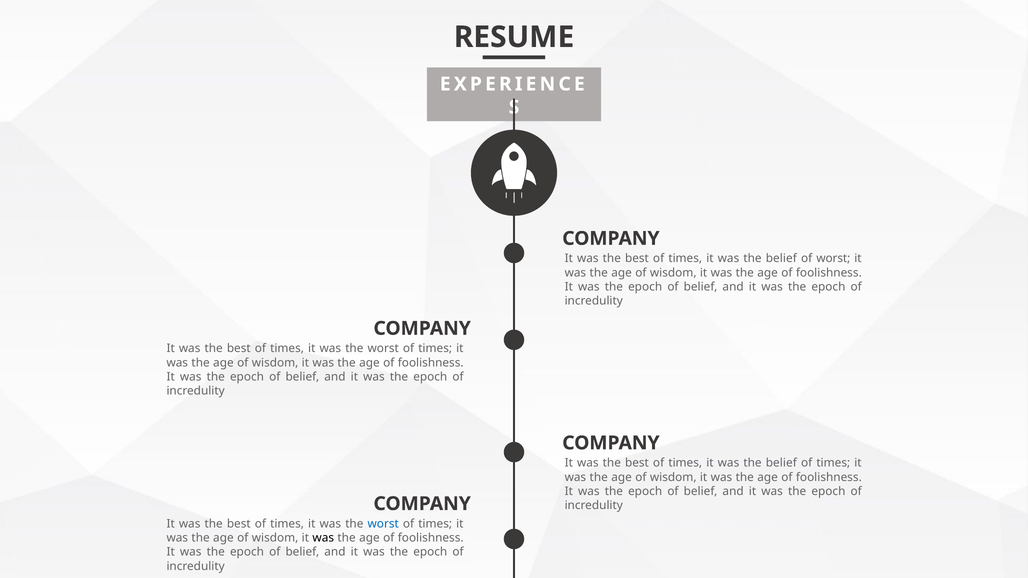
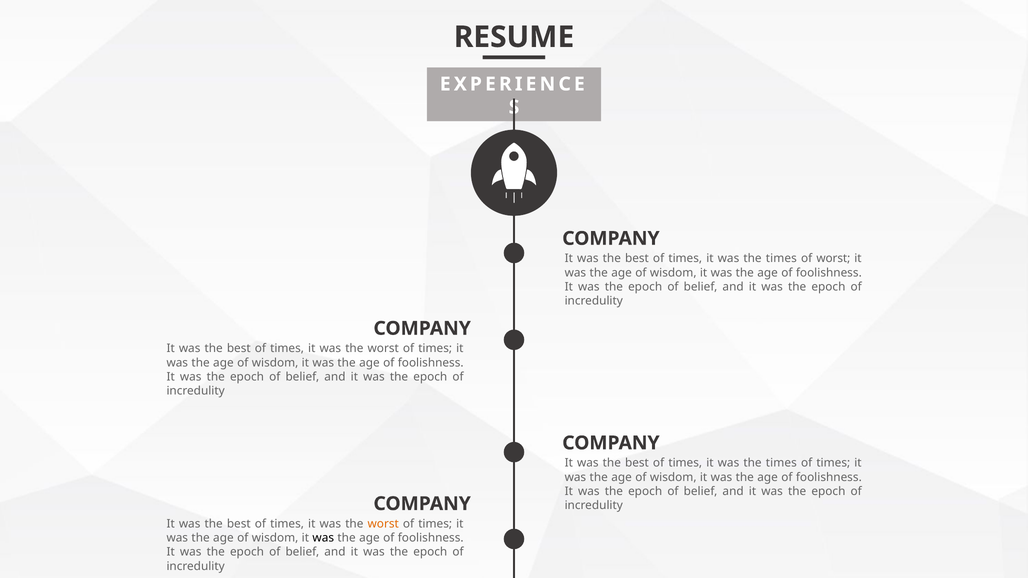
belief: belief -> times (781, 259)
belief: belief -> times (781, 463)
worst colour: blue -> orange (383, 524)
